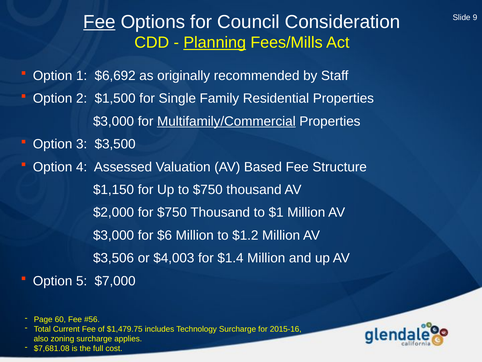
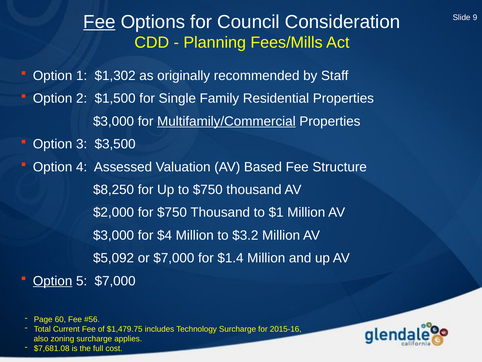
Planning underline: present -> none (215, 42)
$6,692: $6,692 -> $1,302 (115, 76)
$1,150: $1,150 -> $8,250 (114, 189)
$6: $6 -> $4 (165, 235)
$1.2: $1.2 -> $3.2 (245, 235)
$3,506: $3,506 -> $5,092 (114, 258)
or $4,003: $4,003 -> $7,000 (174, 258)
Option underline: none -> present (53, 281)
